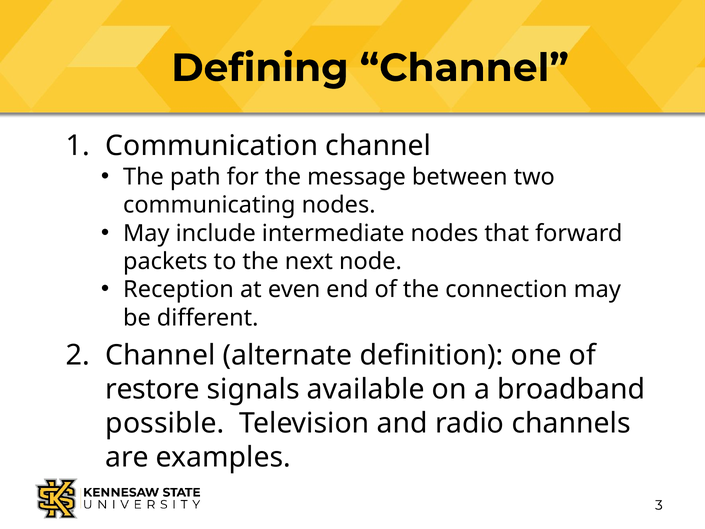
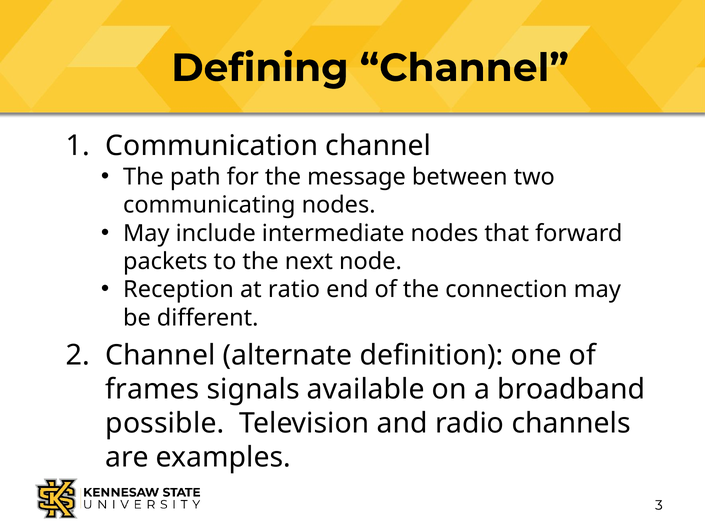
even: even -> ratio (294, 290)
restore: restore -> frames (152, 389)
